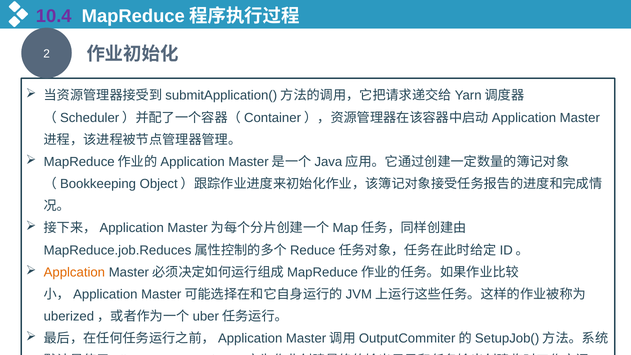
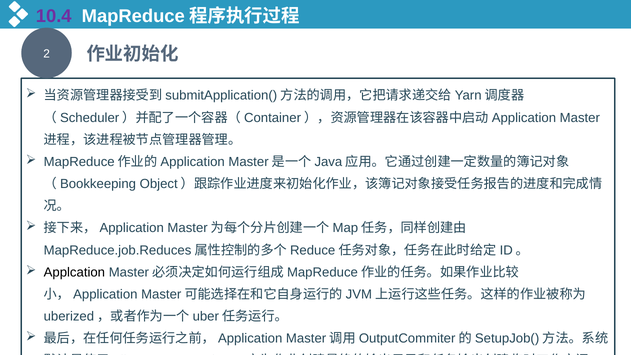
Applcation colour: orange -> black (74, 272)
